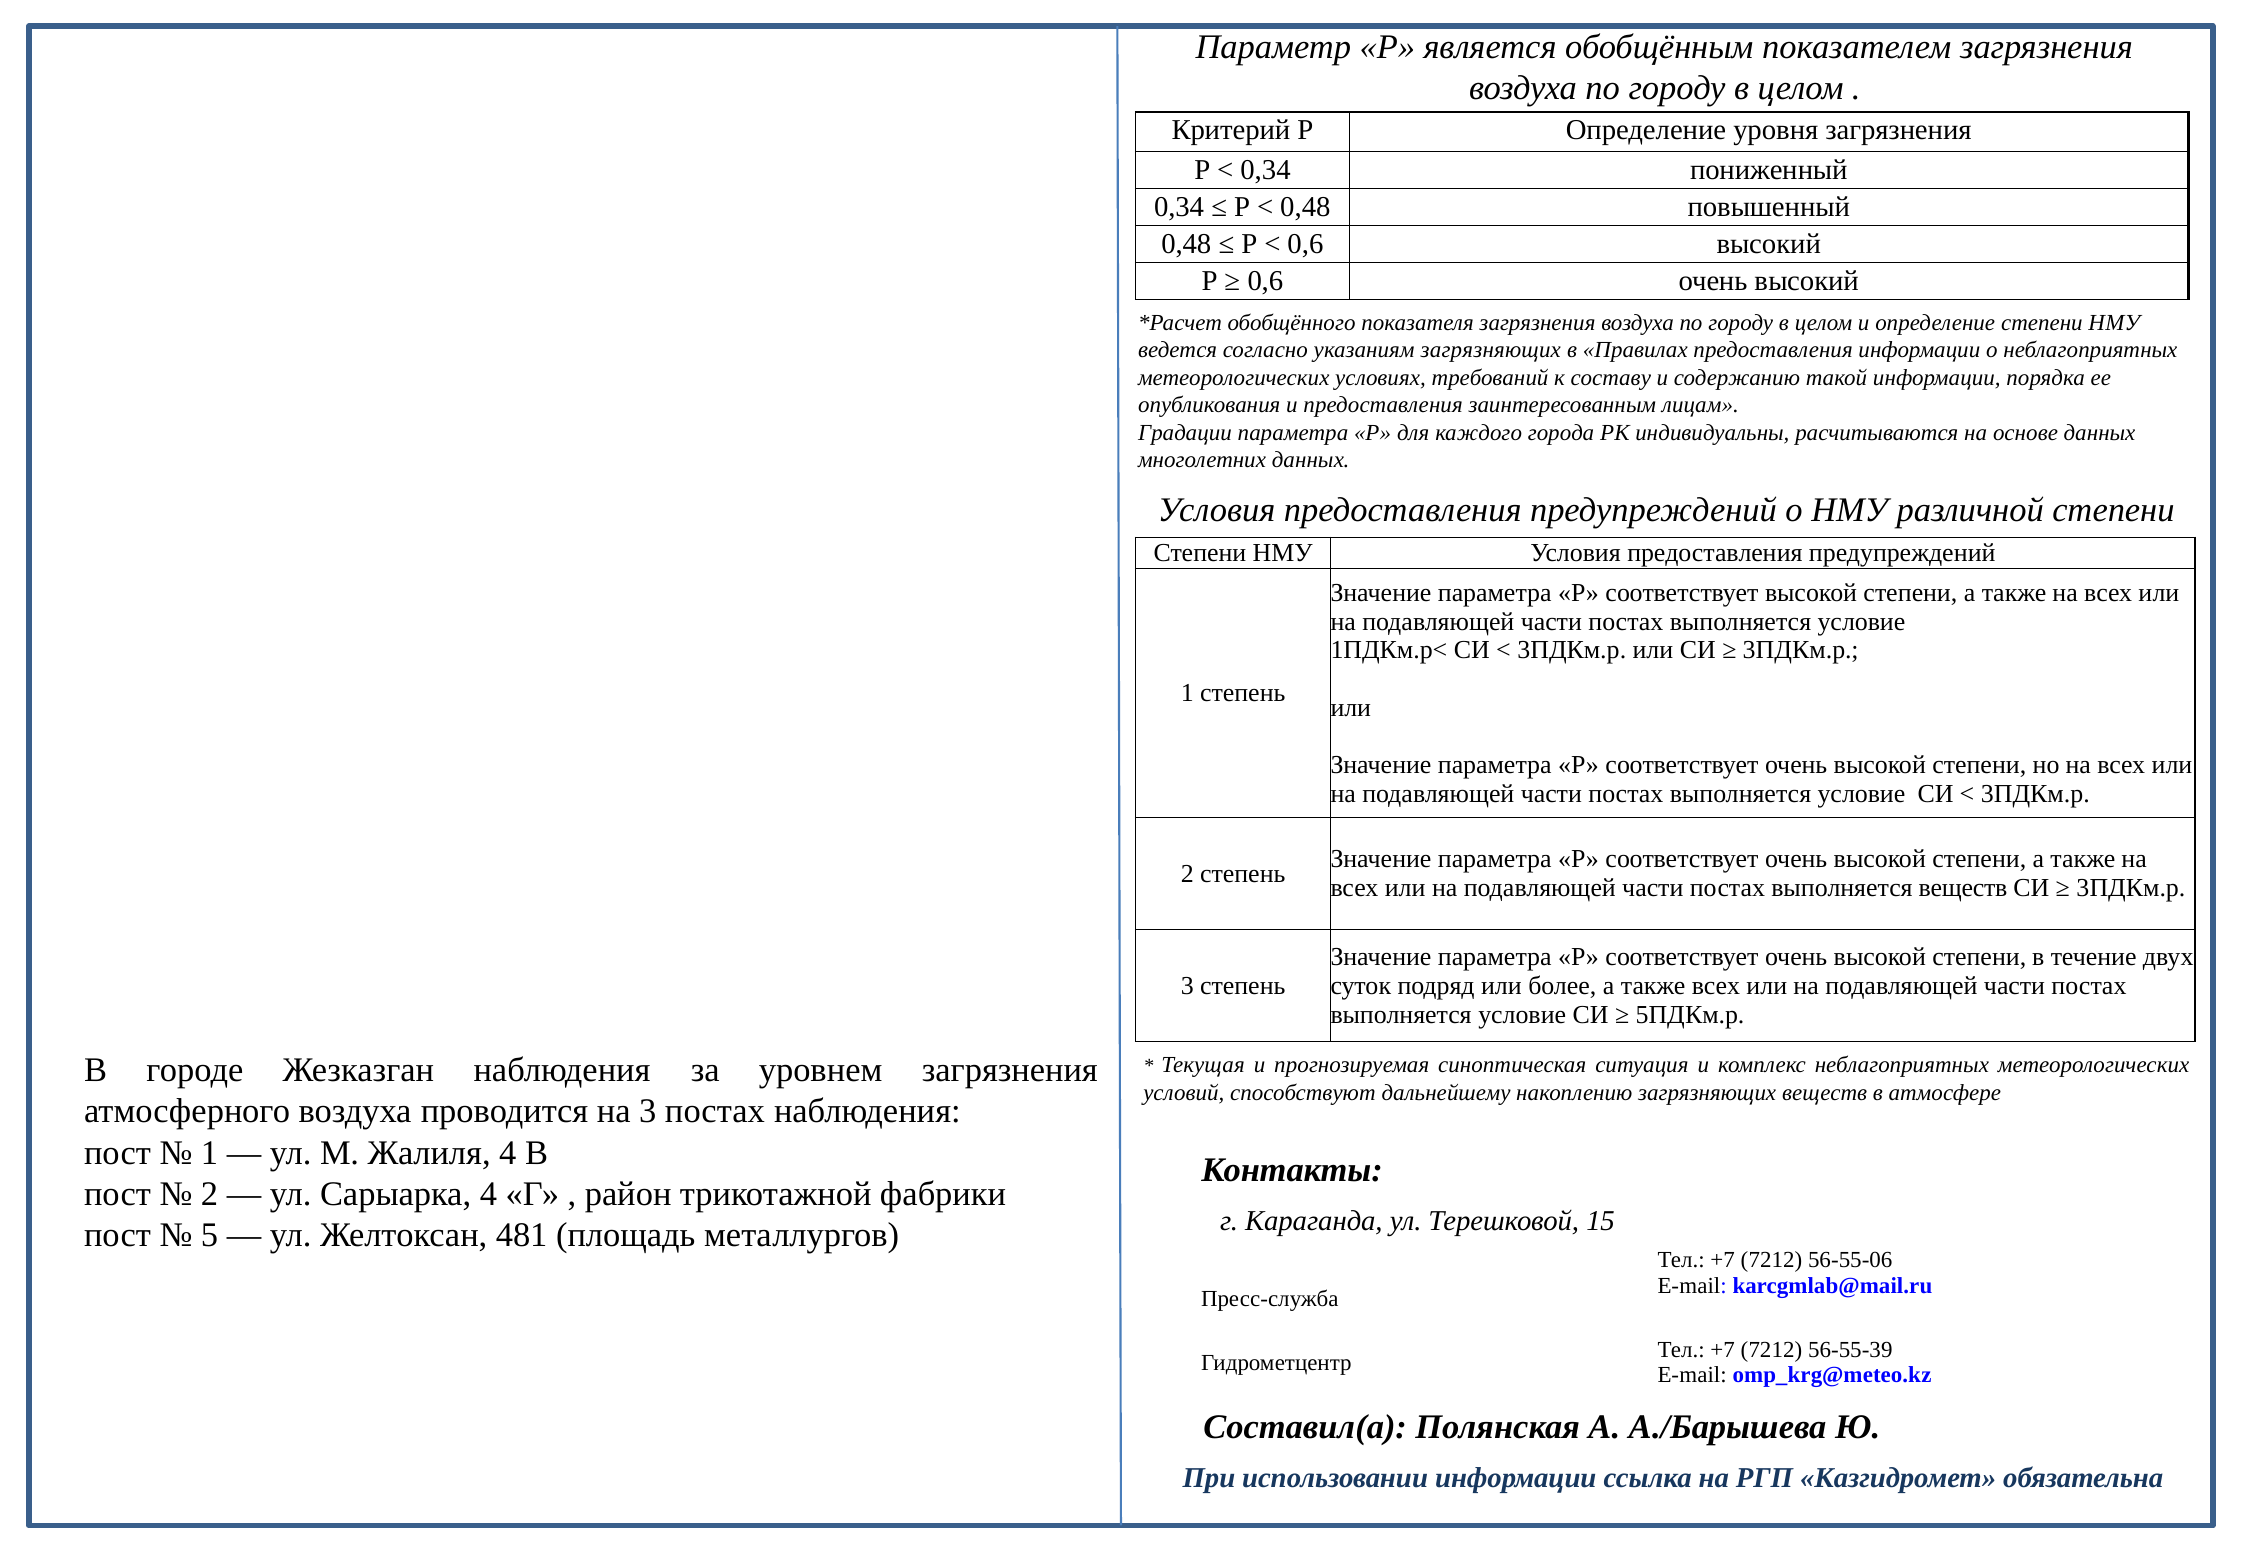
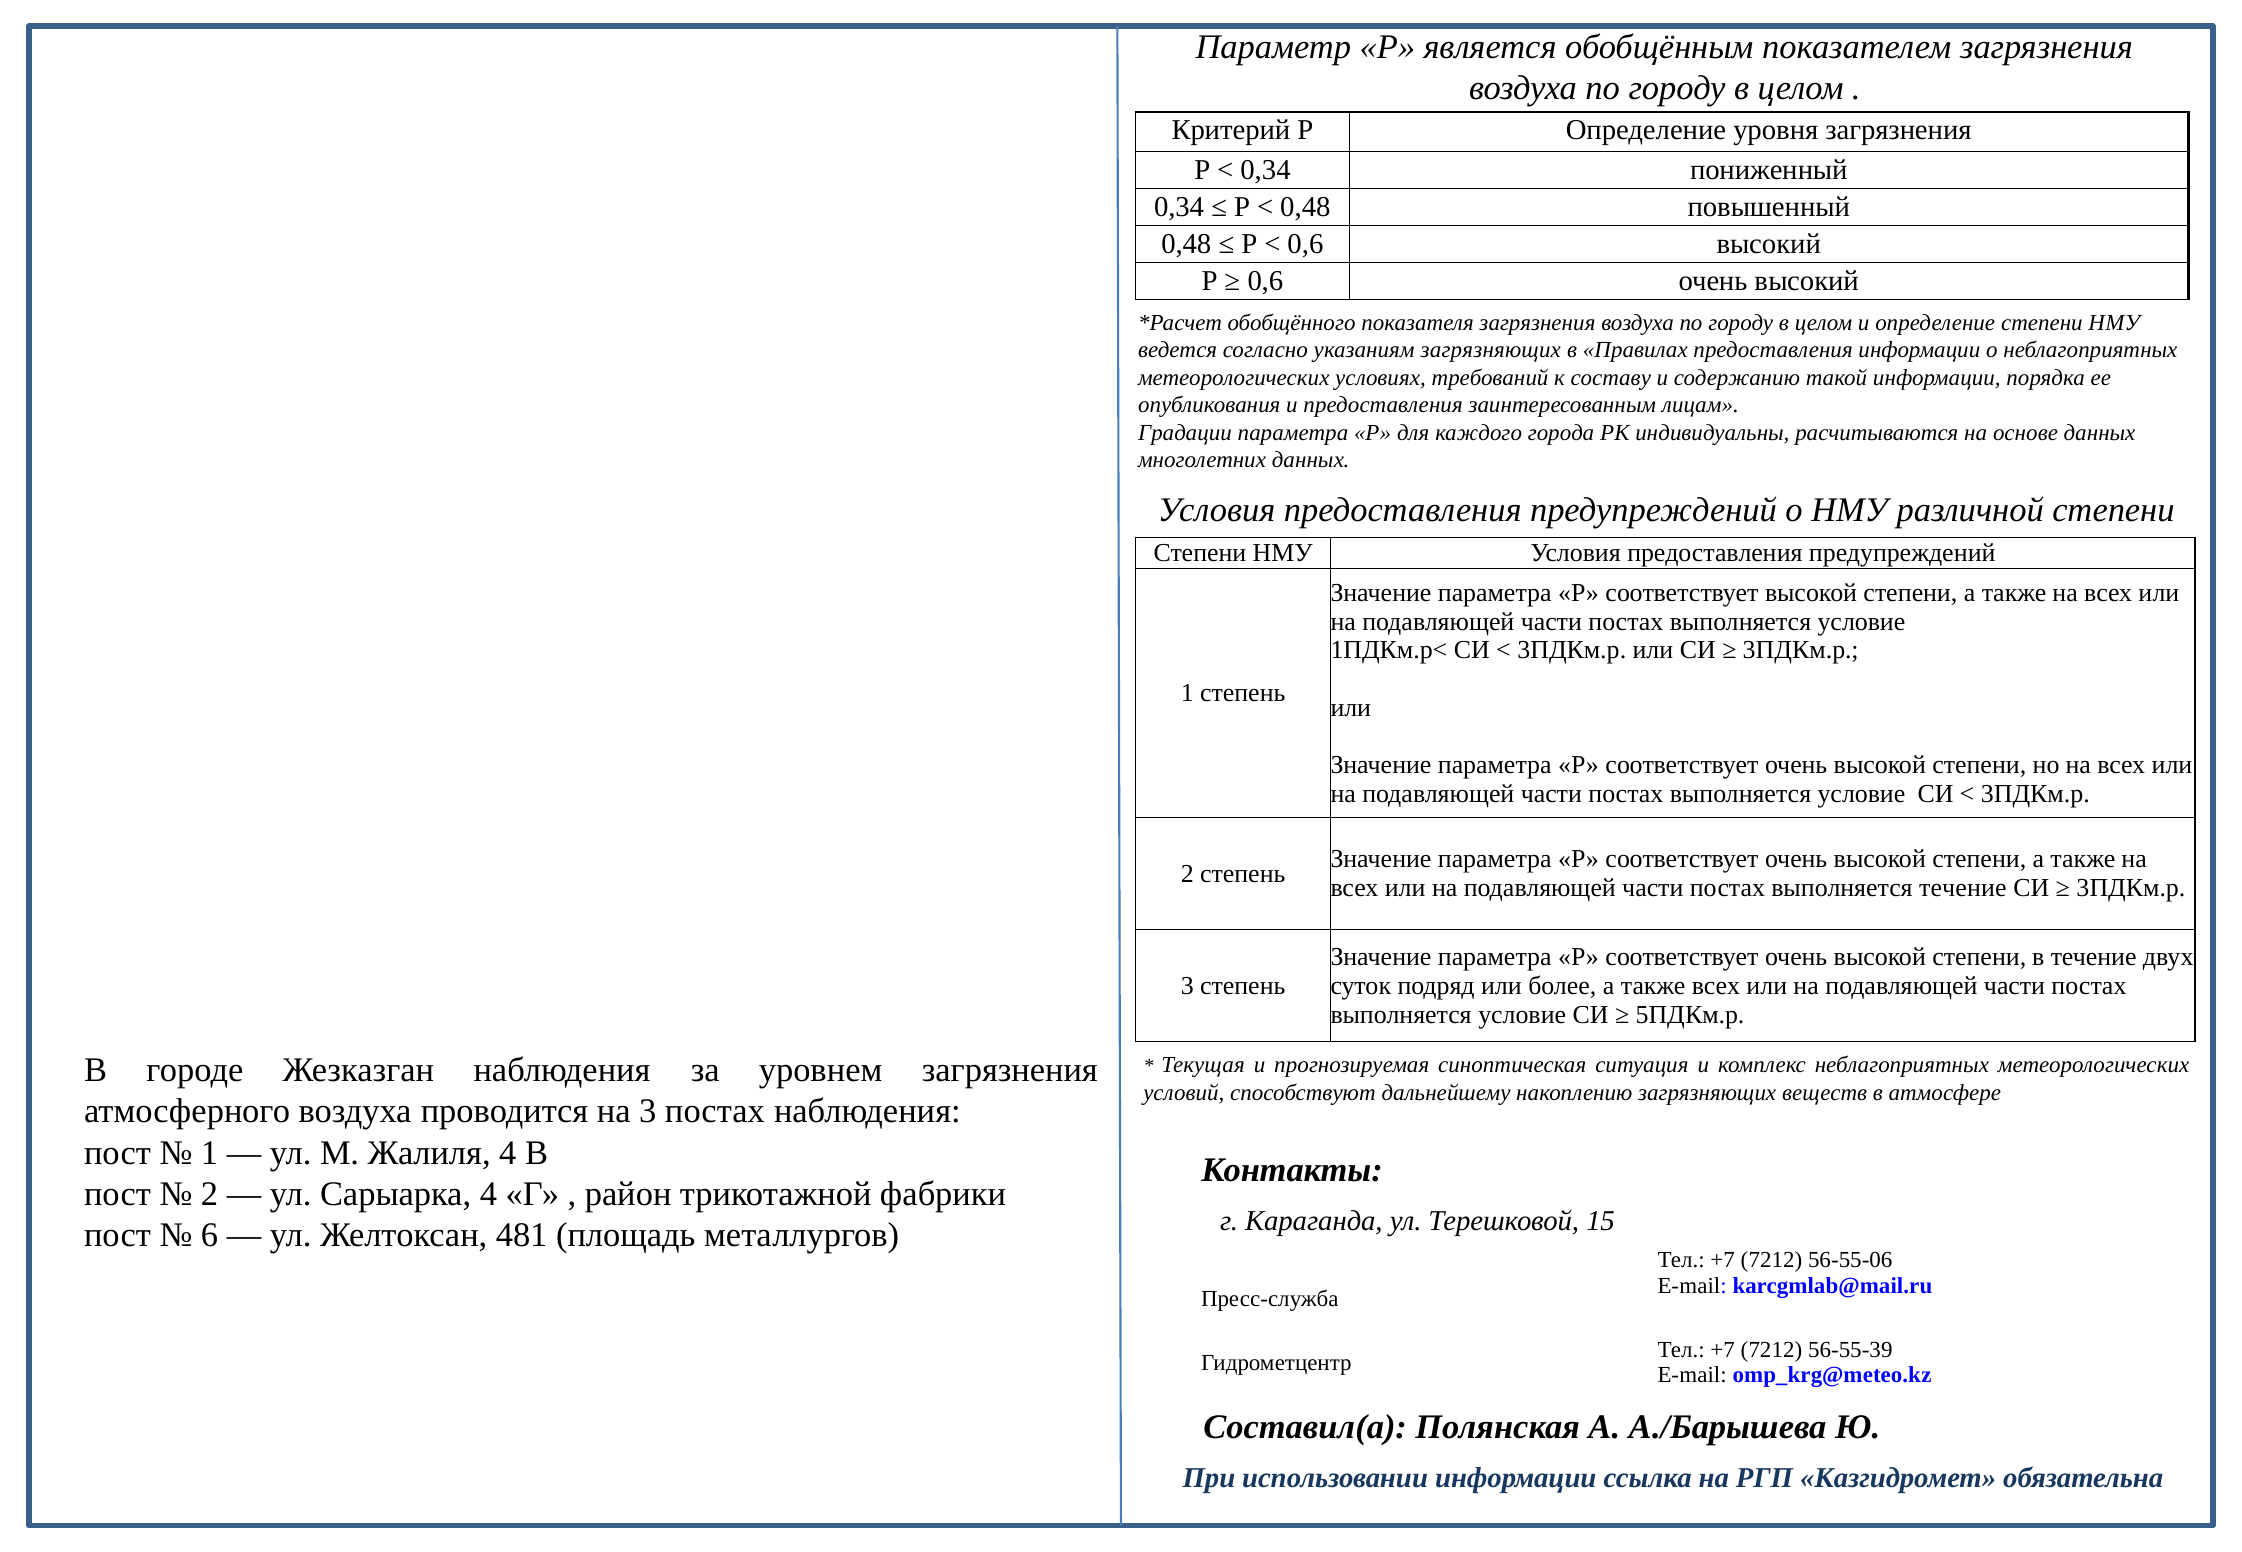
выполняется веществ: веществ -> течение (1963, 888)
5: 5 -> 6 (210, 1236)
